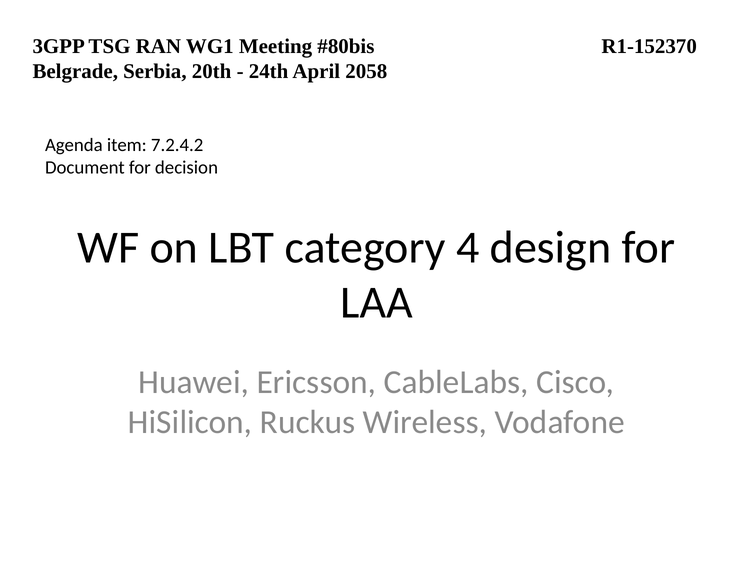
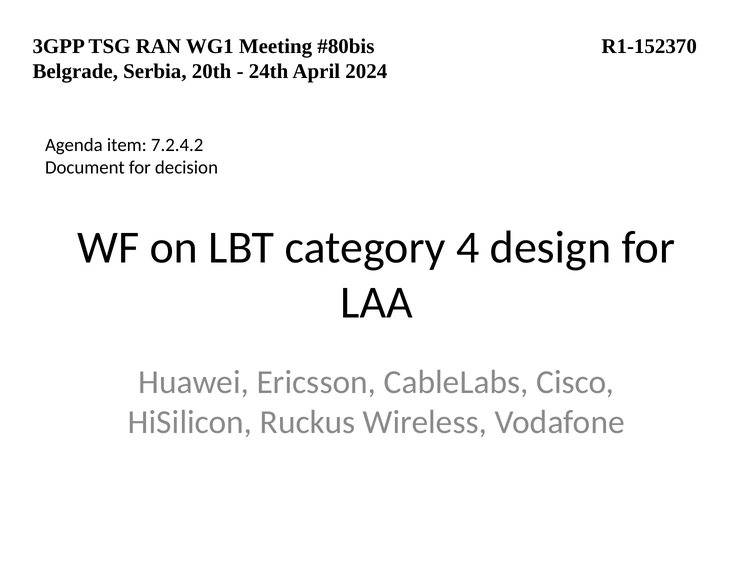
2058: 2058 -> 2024 (366, 71)
